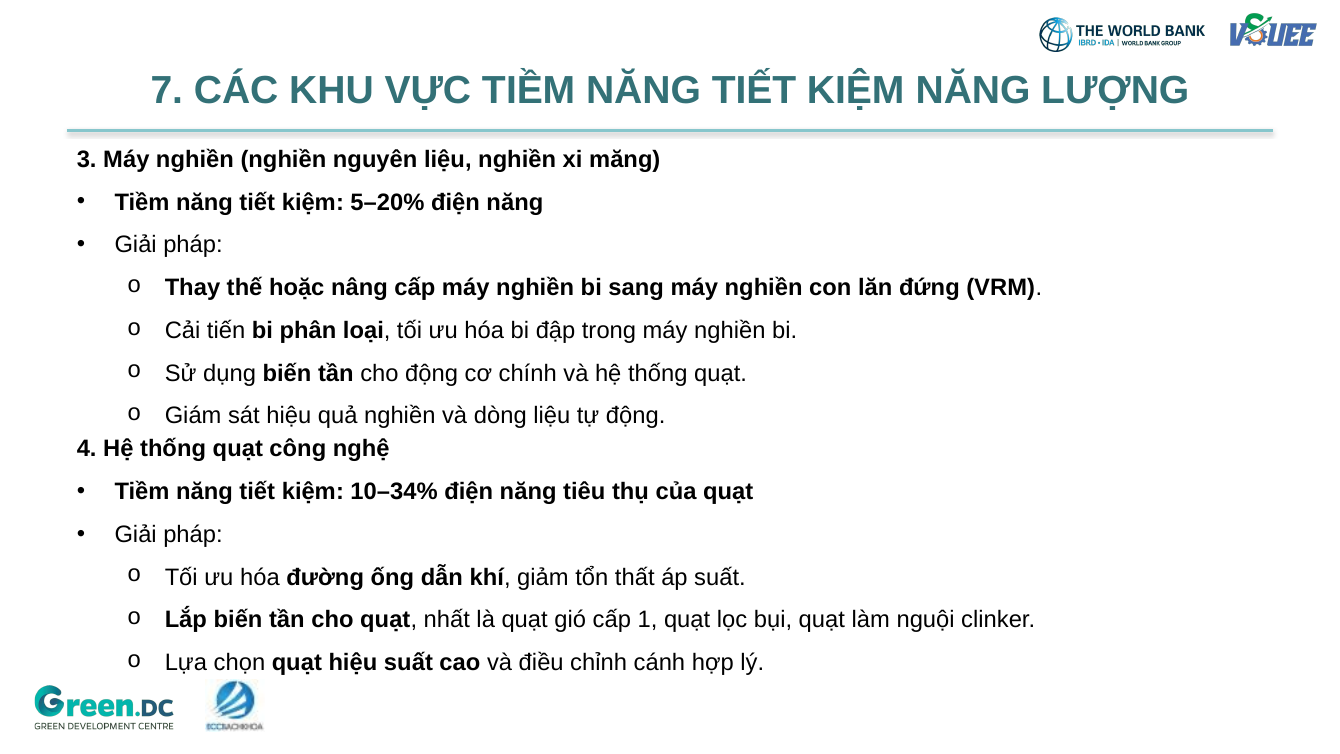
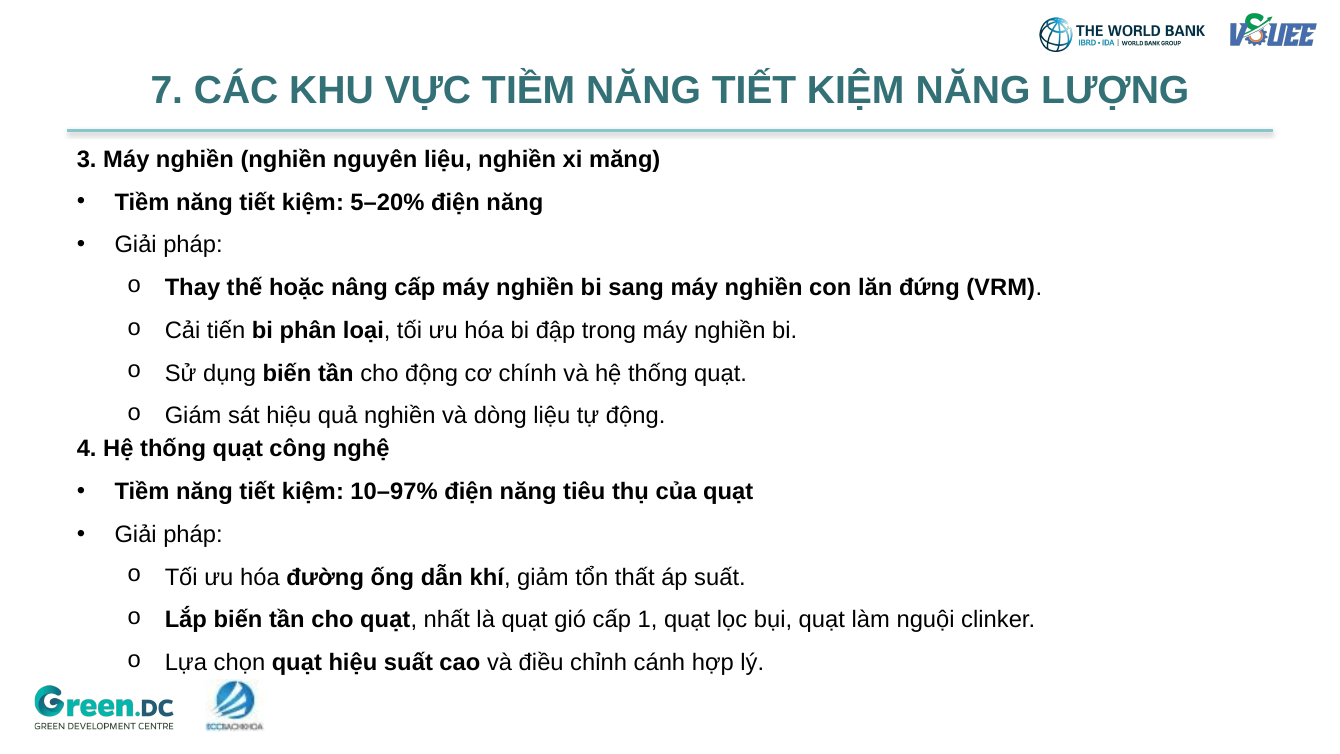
10–34%: 10–34% -> 10–97% (394, 492)
